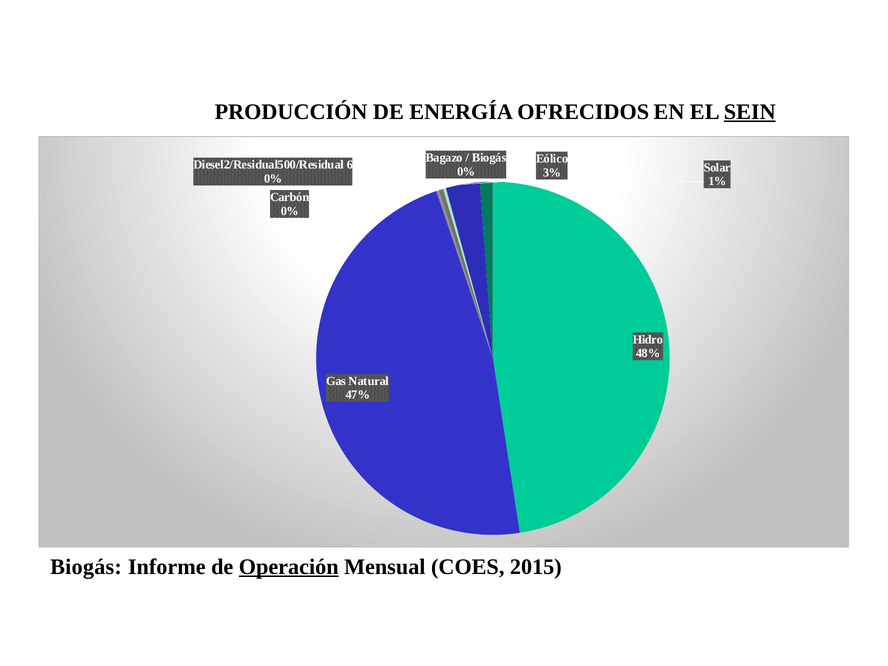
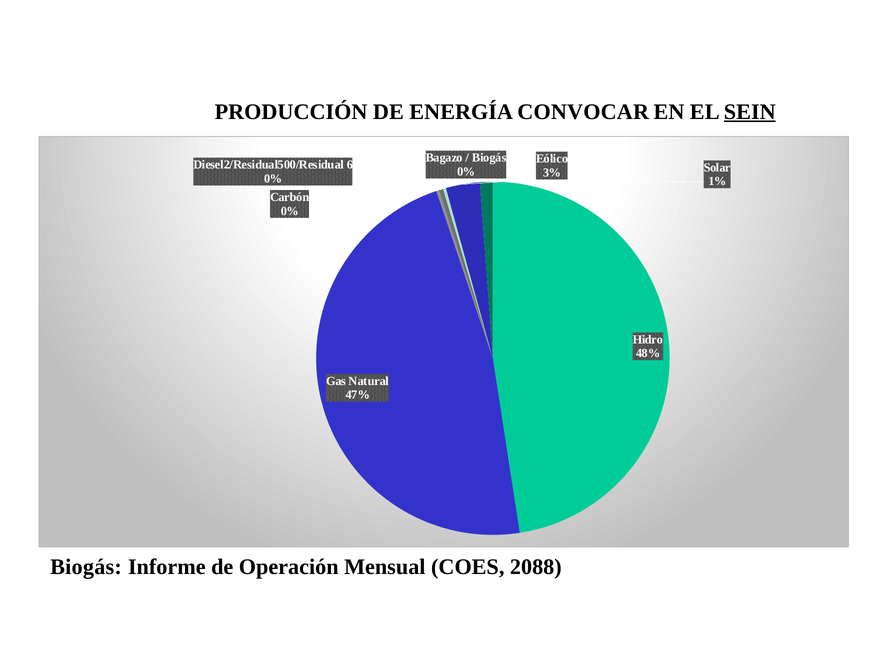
OFRECIDOS: OFRECIDOS -> CONVOCAR (583, 112)
Operación underline: present -> none (289, 567)
2015: 2015 -> 2088 (536, 567)
